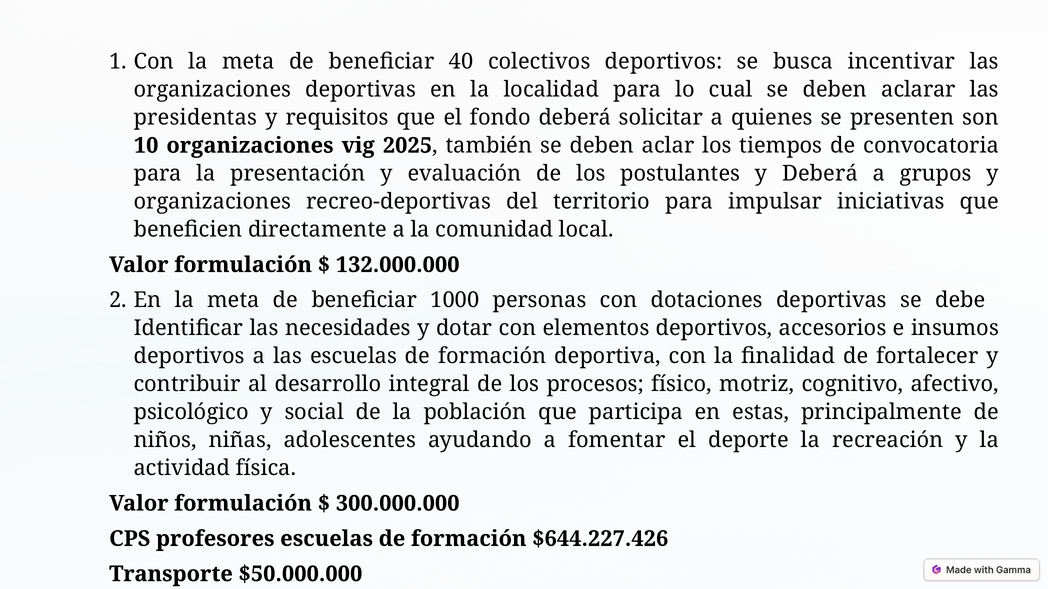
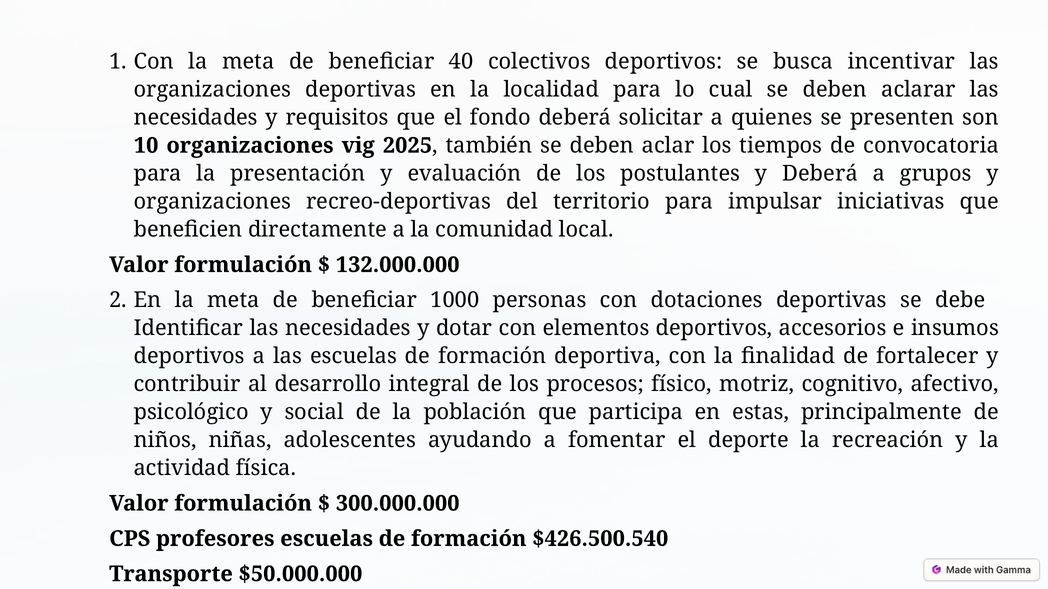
presidentas: presidentas -> necesidades (196, 118)
$644.227.426: $644.227.426 -> $426.500.540 (600, 539)
